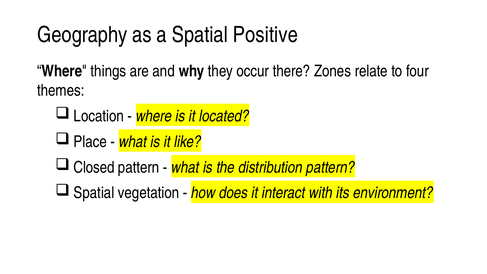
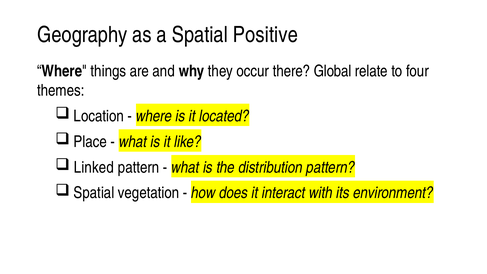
Zones: Zones -> Global (333, 71)
Closed: Closed -> Linked (94, 167)
